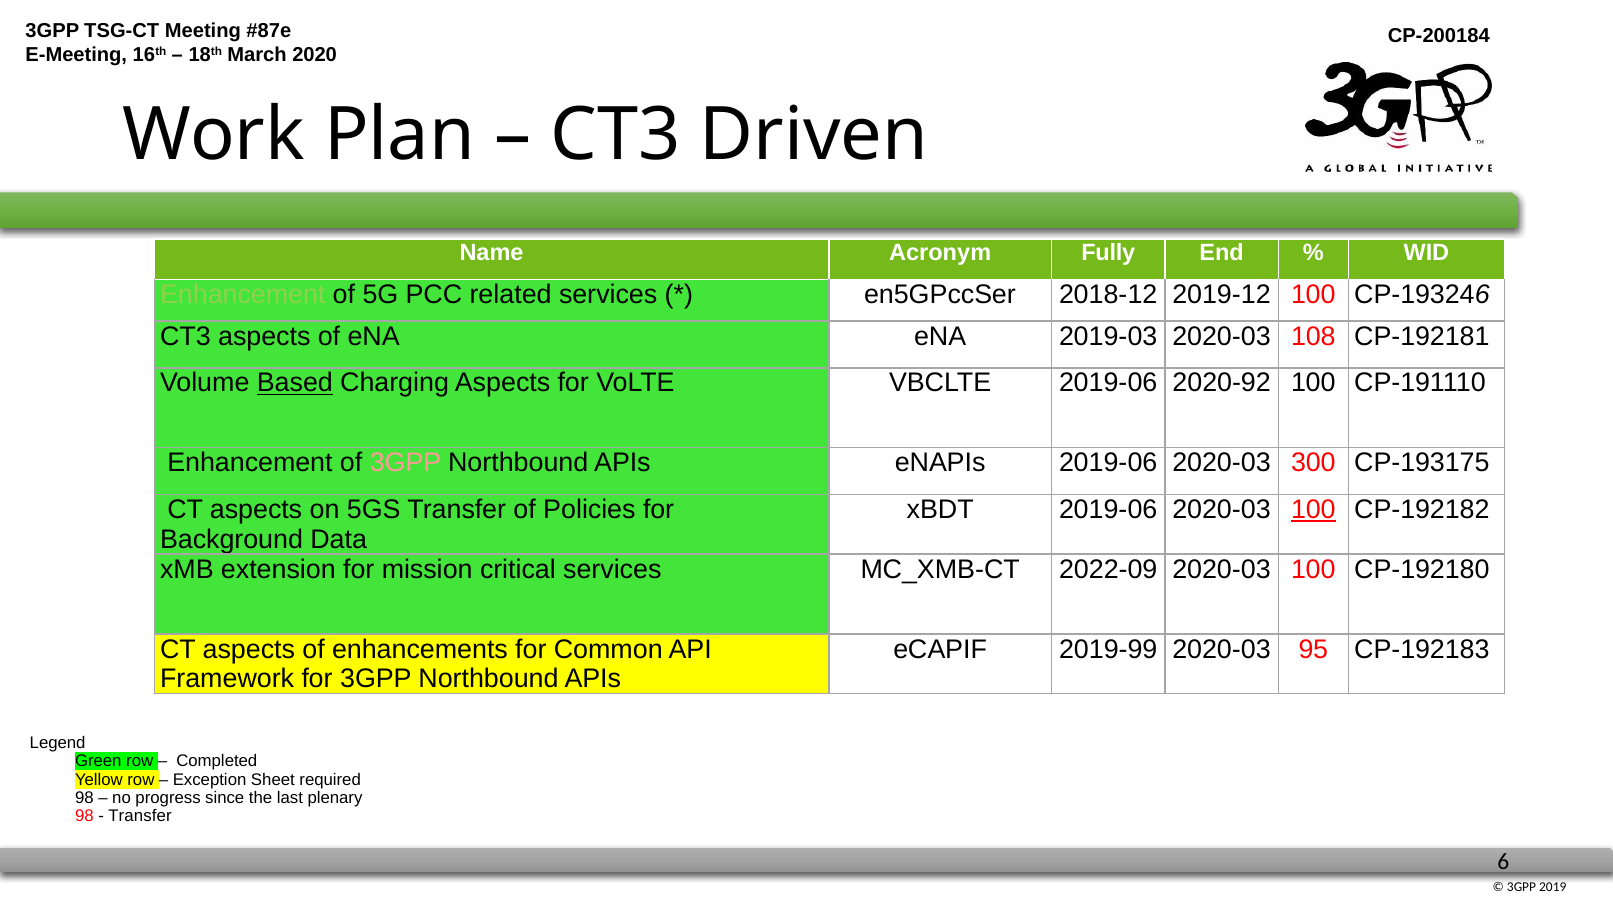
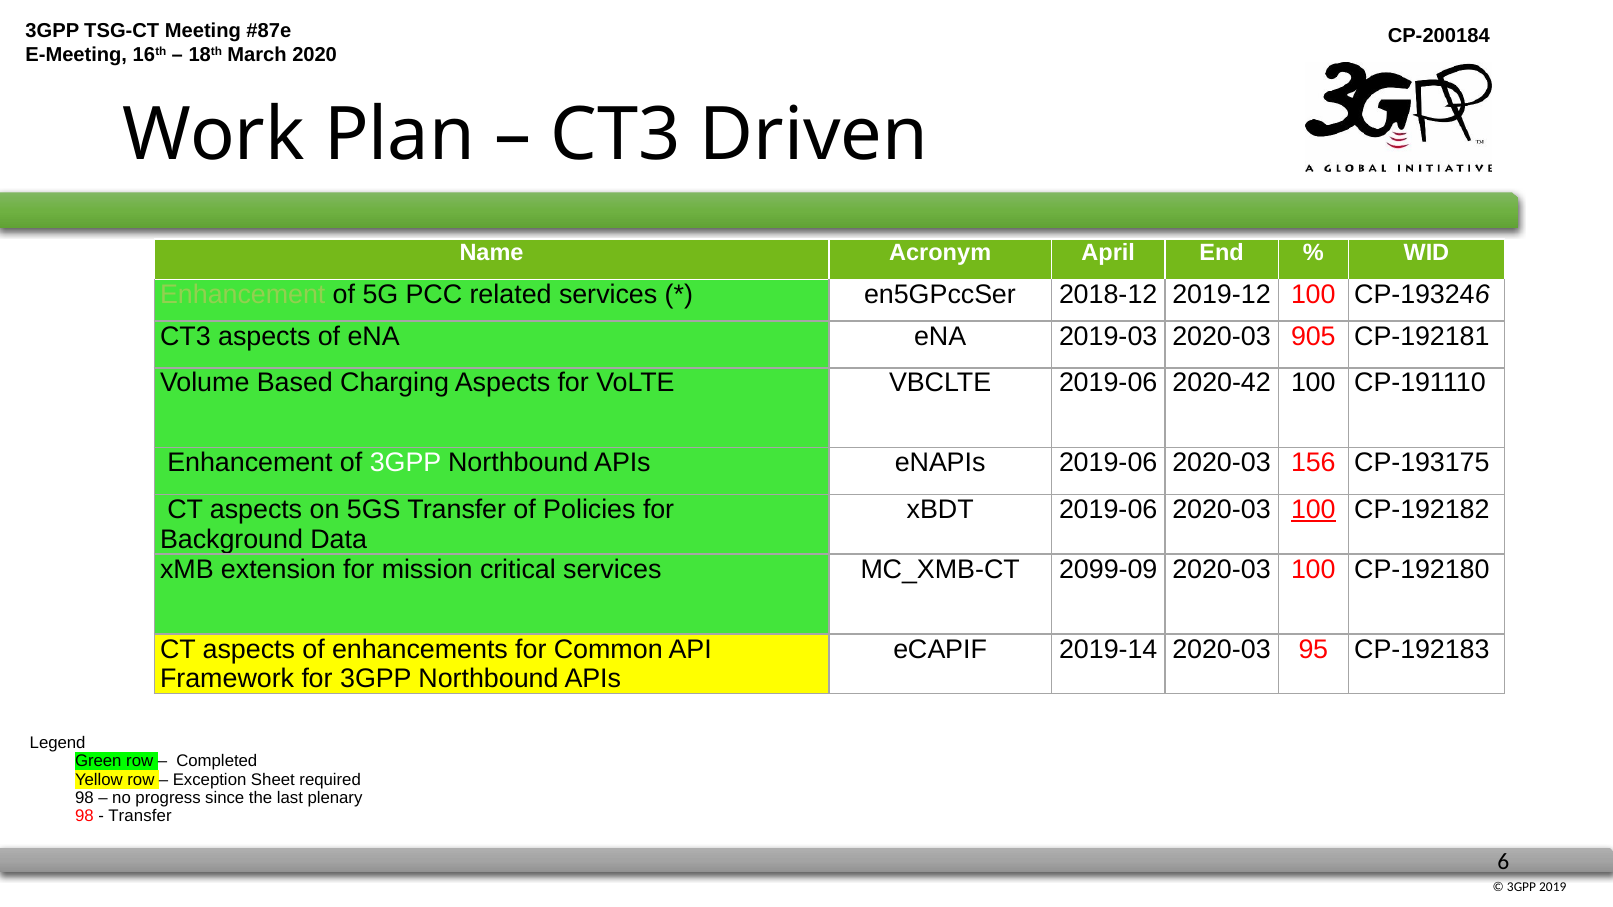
Fully: Fully -> April (1108, 253)
108: 108 -> 905 (1313, 337)
Based underline: present -> none (295, 383)
2020-92: 2020-92 -> 2020-42 (1222, 383)
3GPP colour: pink -> white (406, 463)
300: 300 -> 156 (1313, 463)
2022-09: 2022-09 -> 2099-09 (1108, 570)
2019-99: 2019-99 -> 2019-14 (1108, 649)
